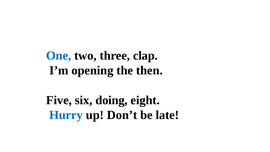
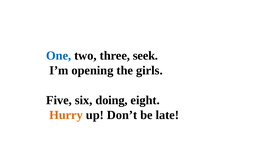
clap: clap -> seek (145, 56)
then: then -> girls (149, 70)
Hurry colour: blue -> orange (66, 115)
